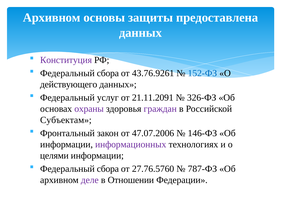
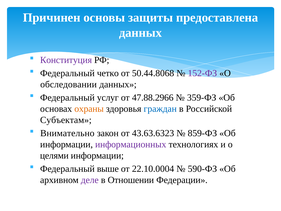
Архивном: Архивном -> Причинен (52, 18)
сбора: сбора -> четко (108, 73)
43.76.9261: 43.76.9261 -> 50.44.8068 (153, 73)
152-ФЗ colour: blue -> purple (202, 73)
действующего: действующего -> обследовании (69, 84)
21.11.2091: 21.11.2091 -> 47.88.2966 (153, 97)
326-ФЗ: 326-ФЗ -> 359-ФЗ (202, 97)
охраны colour: purple -> orange (89, 109)
граждан colour: purple -> blue (160, 109)
Фронтальный: Фронтальный -> Внимательно (67, 133)
47.07.2006: 47.07.2006 -> 43.63.6323 (153, 133)
146-ФЗ: 146-ФЗ -> 859-ФЗ (202, 133)
сбора: сбора -> выше (108, 169)
27.76.5760: 27.76.5760 -> 22.10.0004 (153, 169)
787-ФЗ: 787-ФЗ -> 590-ФЗ (202, 169)
